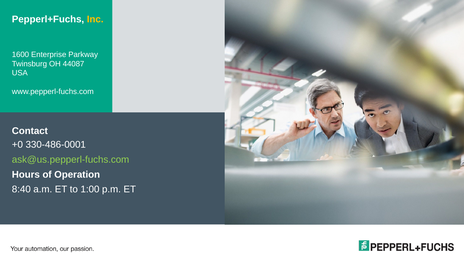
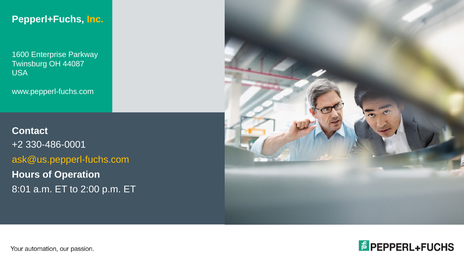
+0: +0 -> +2 (17, 145)
ask@us.pepperl-fuchs.com colour: light green -> yellow (71, 160)
8:40: 8:40 -> 8:01 (21, 189)
1:00: 1:00 -> 2:00 (90, 189)
